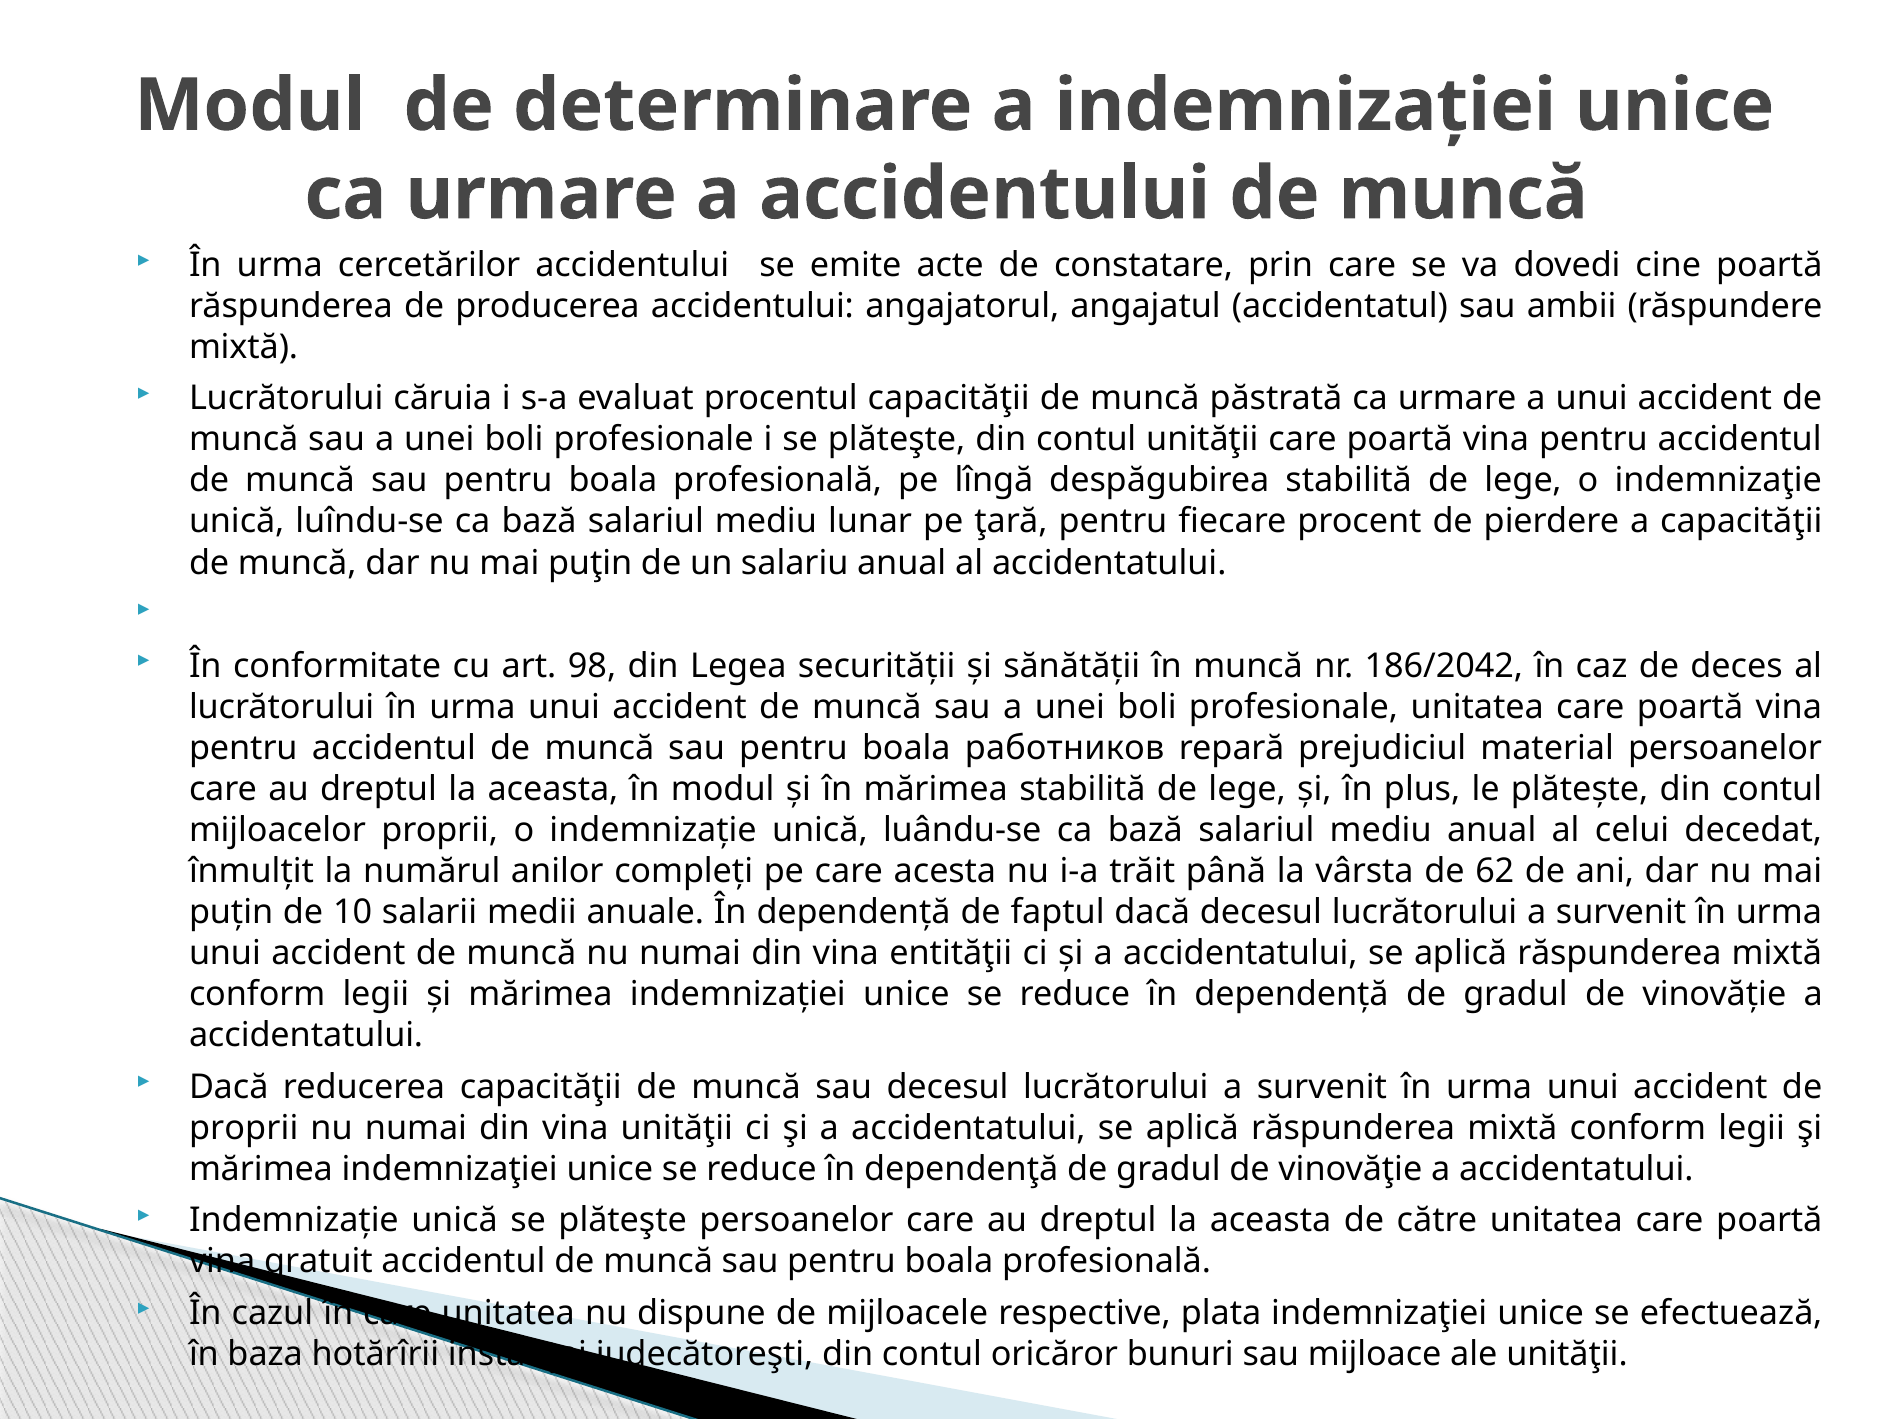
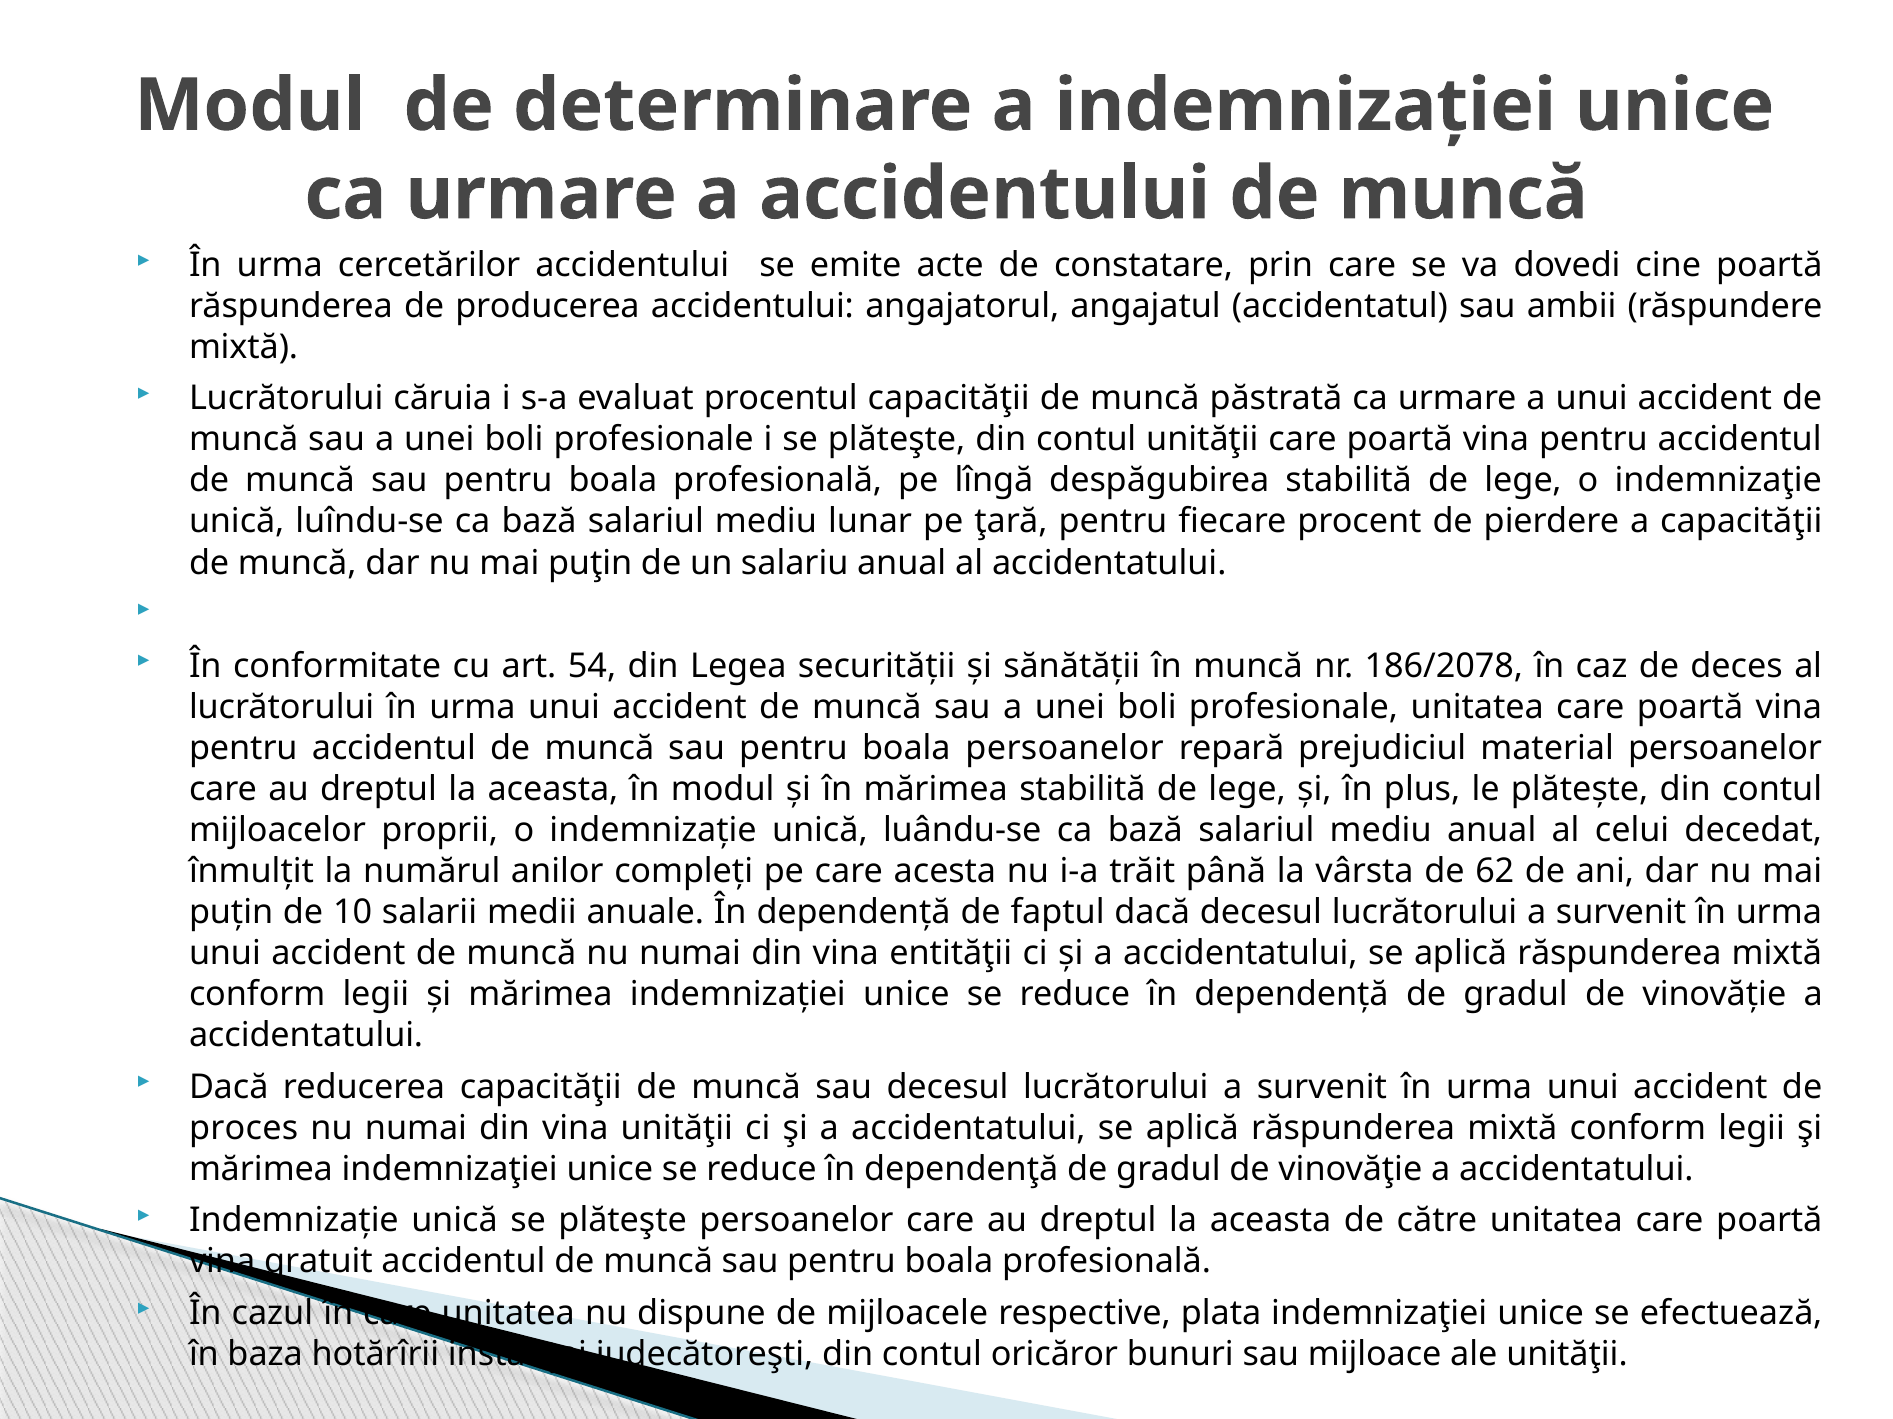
98: 98 -> 54 (592, 666)
186/2042: 186/2042 -> 186/2078 (1444, 666)
boala работников: работников -> persoanelor (1065, 748)
proprii: proprii -> proces (244, 1128)
